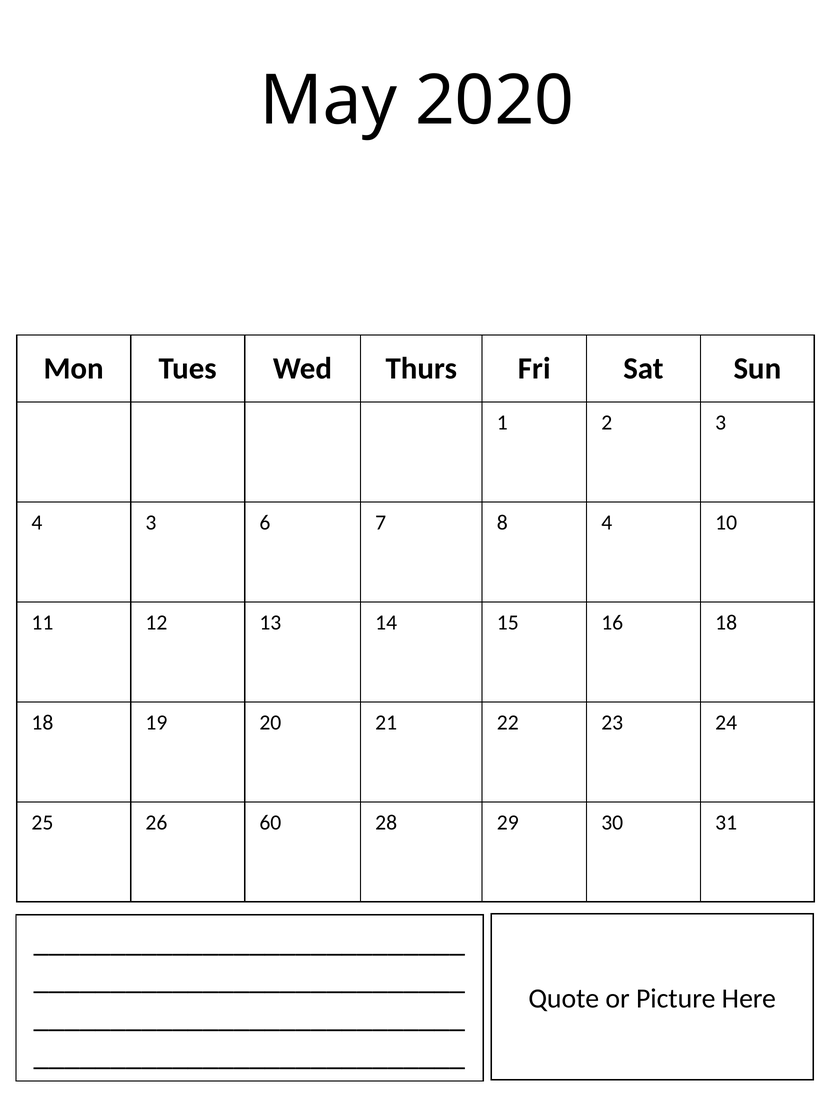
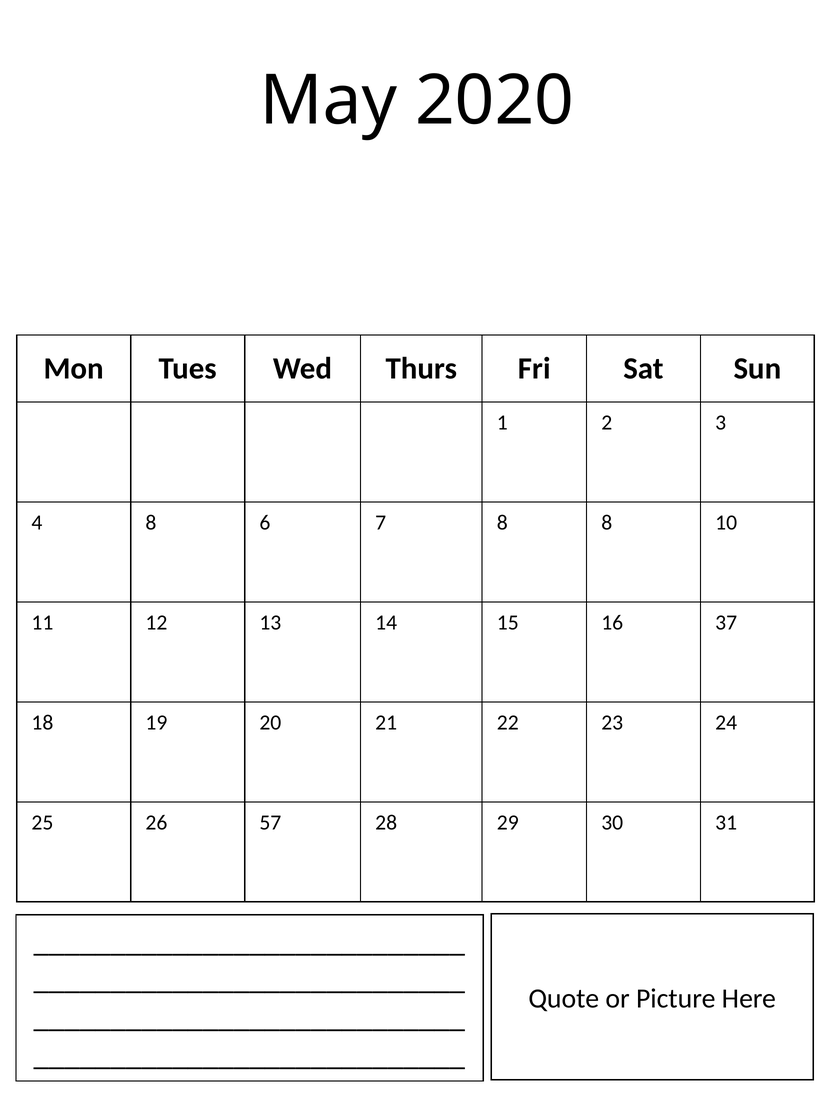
4 3: 3 -> 8 (151, 523)
8 4: 4 -> 8 (607, 523)
16 18: 18 -> 37 (726, 623)
60: 60 -> 57 (270, 823)
